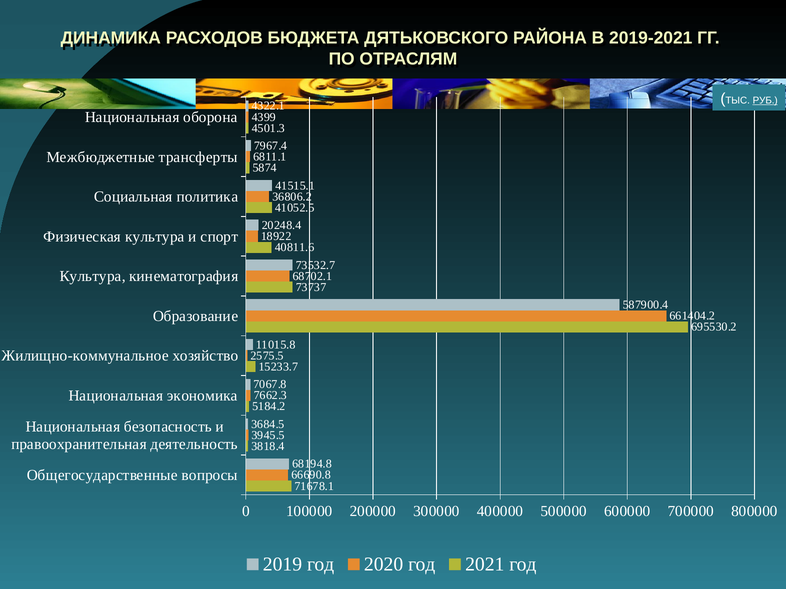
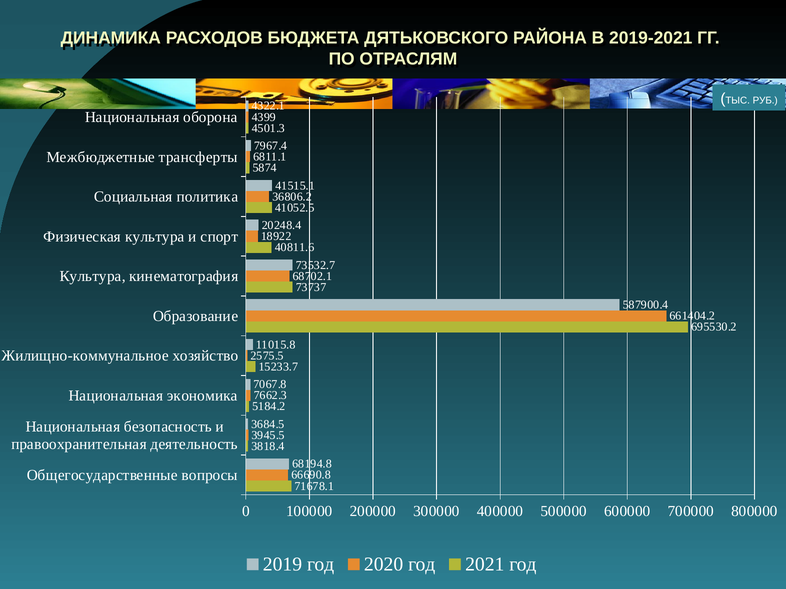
РУБ underline: present -> none (765, 100)
